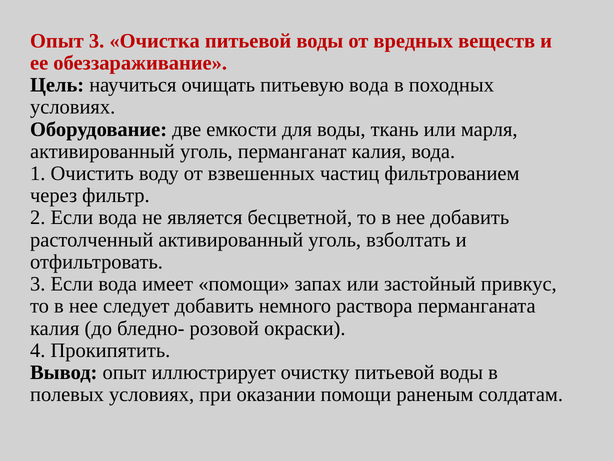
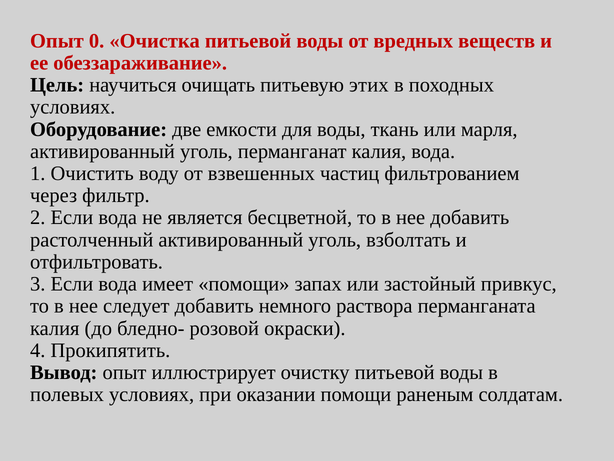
Опыт 3: 3 -> 0 (97, 41)
питьевую вода: вода -> этих (369, 85)
